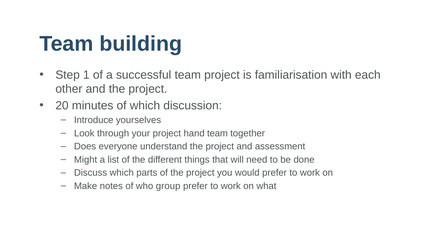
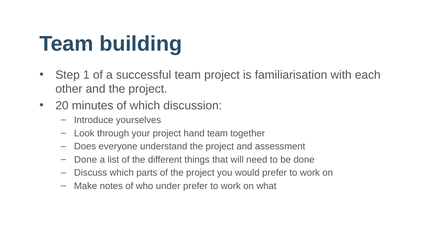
Might: Might -> Done (86, 160)
group: group -> under (168, 187)
